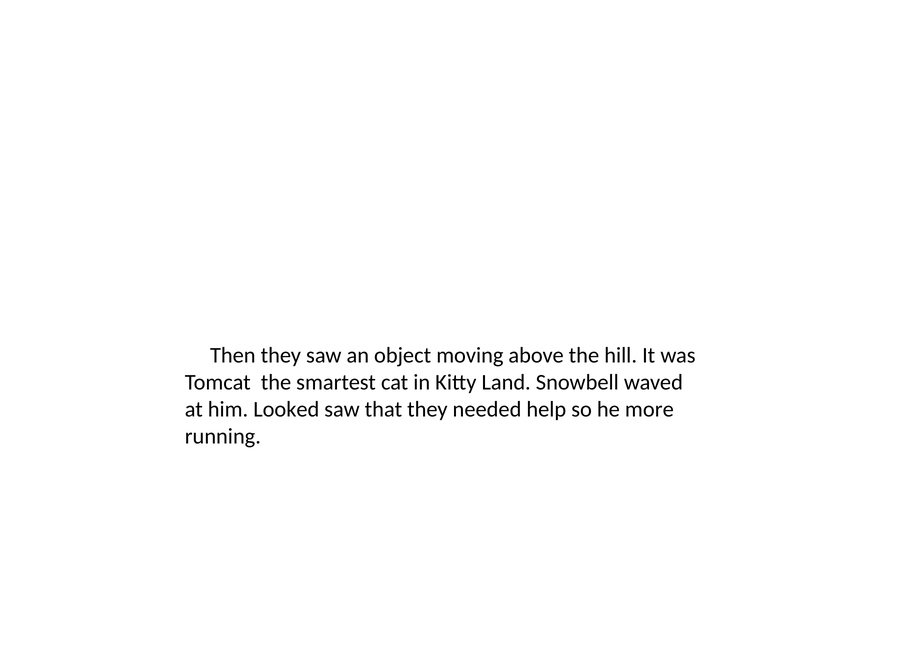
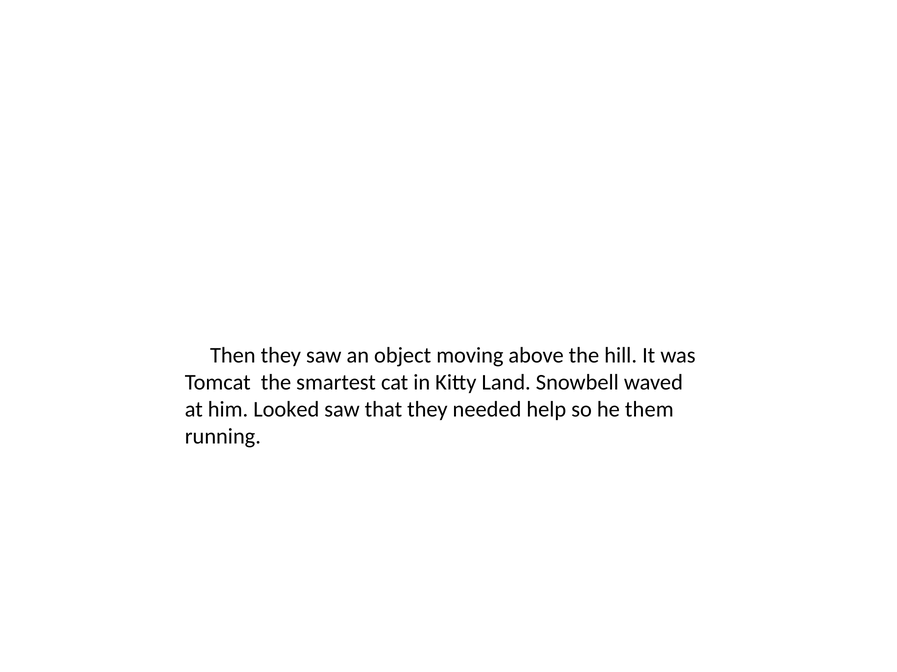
more: more -> them (649, 410)
